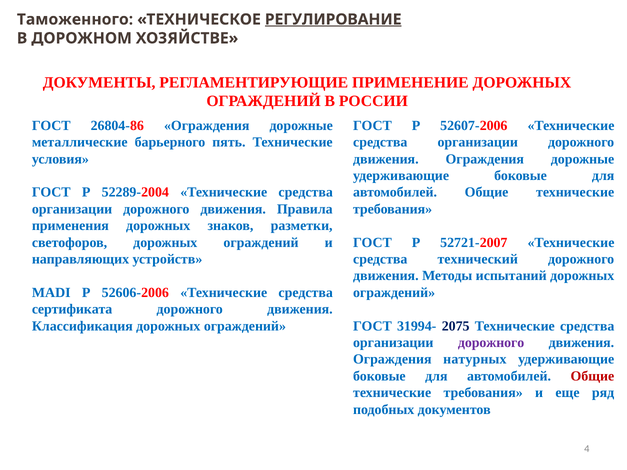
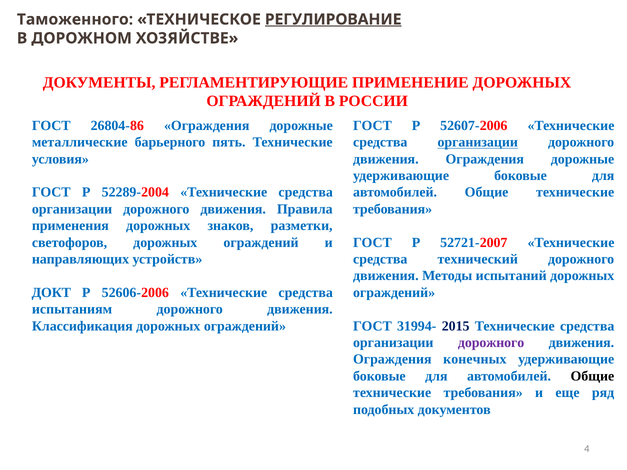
организации underline: none -> present (478, 142)
MADI: MADI -> ДОКТ (51, 293)
сертификата: сертификата -> испытаниям (72, 309)
2075: 2075 -> 2015 (456, 326)
натурных: натурных -> конечных (475, 360)
Общие colour: red -> black (592, 376)
